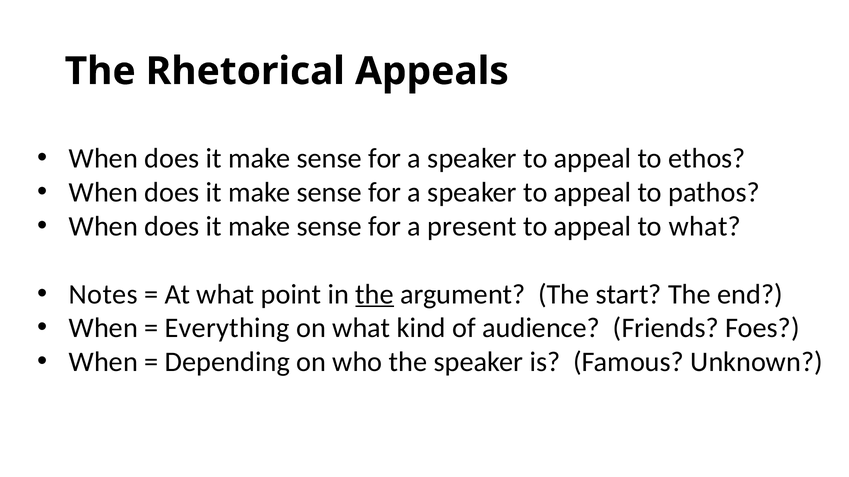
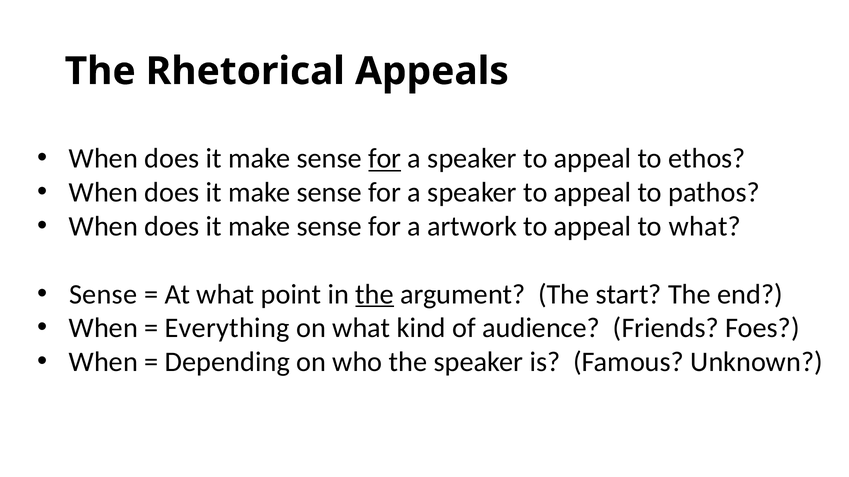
for underline: none -> present (385, 159)
present: present -> artwork (472, 227)
Notes: Notes -> Sense (103, 295)
